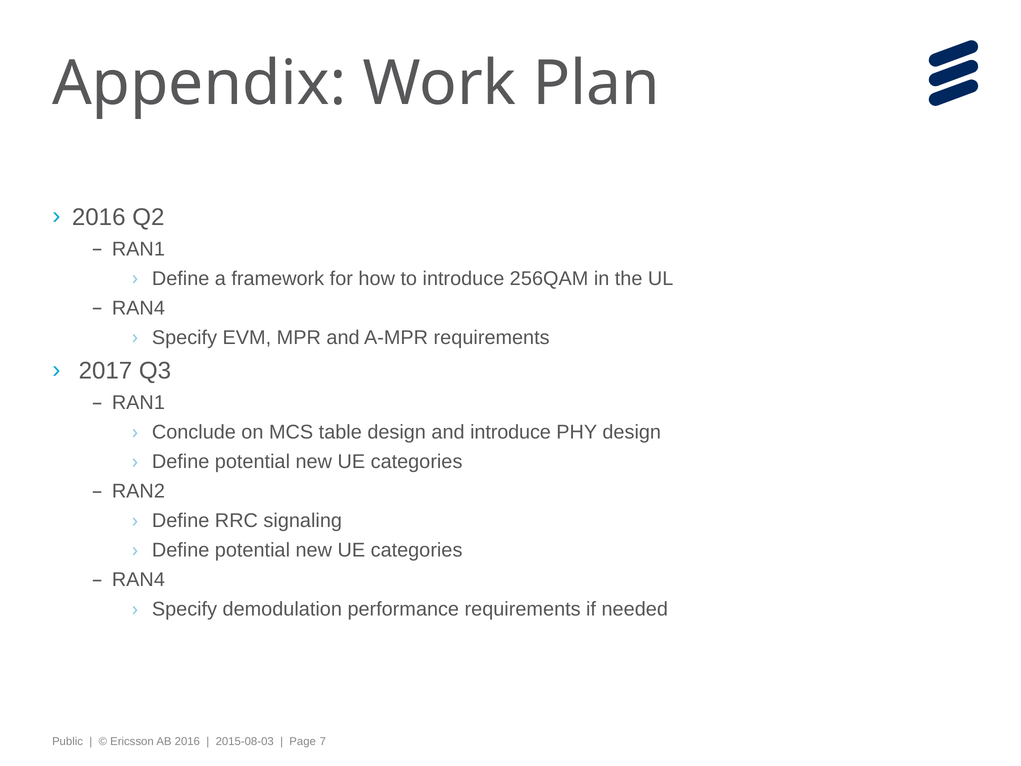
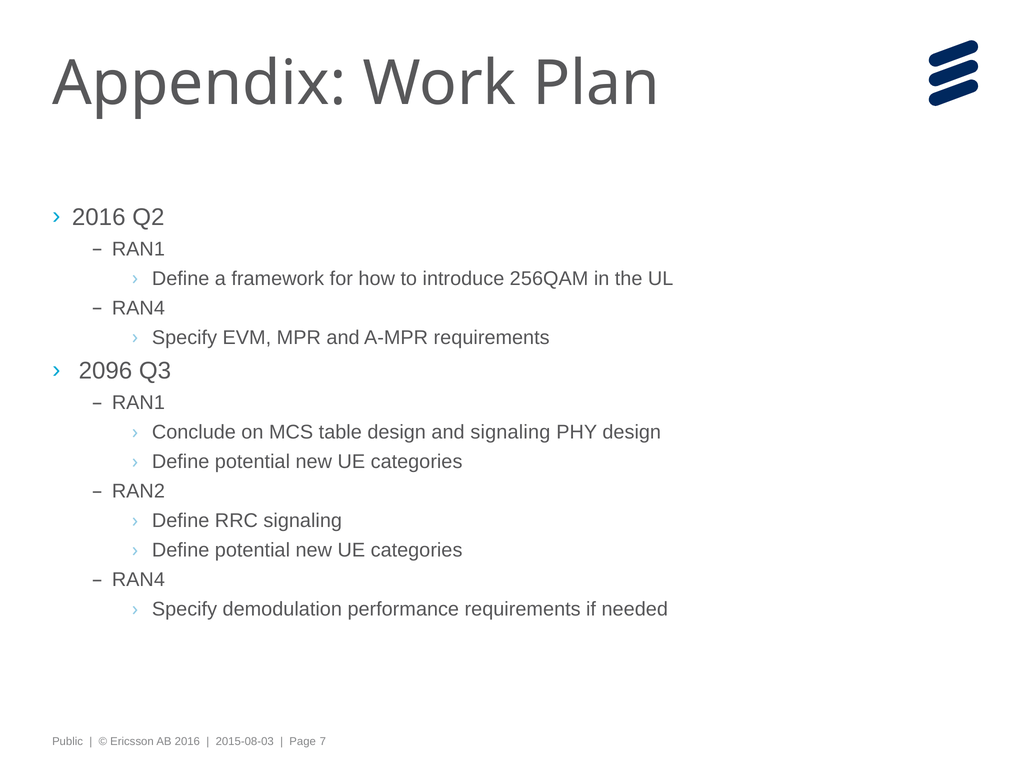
2017: 2017 -> 2096 (105, 371)
and introduce: introduce -> signaling (510, 432)
